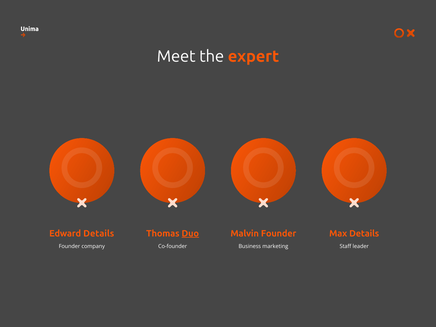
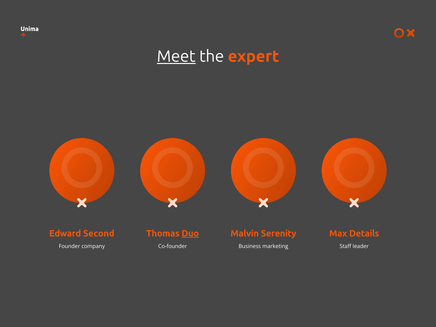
Meet underline: none -> present (176, 56)
Edward Details: Details -> Second (99, 233)
Malvin Founder: Founder -> Serenity (279, 233)
